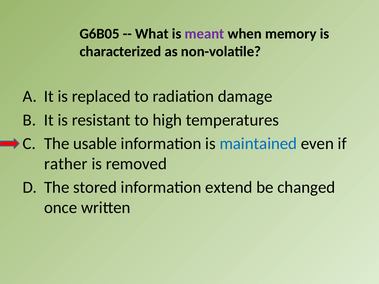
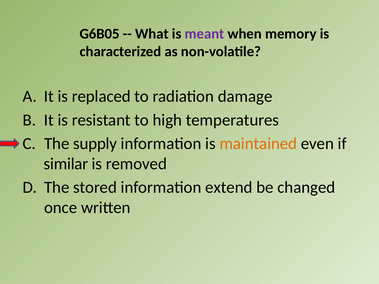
usable: usable -> supply (95, 144)
maintained colour: blue -> orange (258, 144)
rather: rather -> similar (66, 164)
